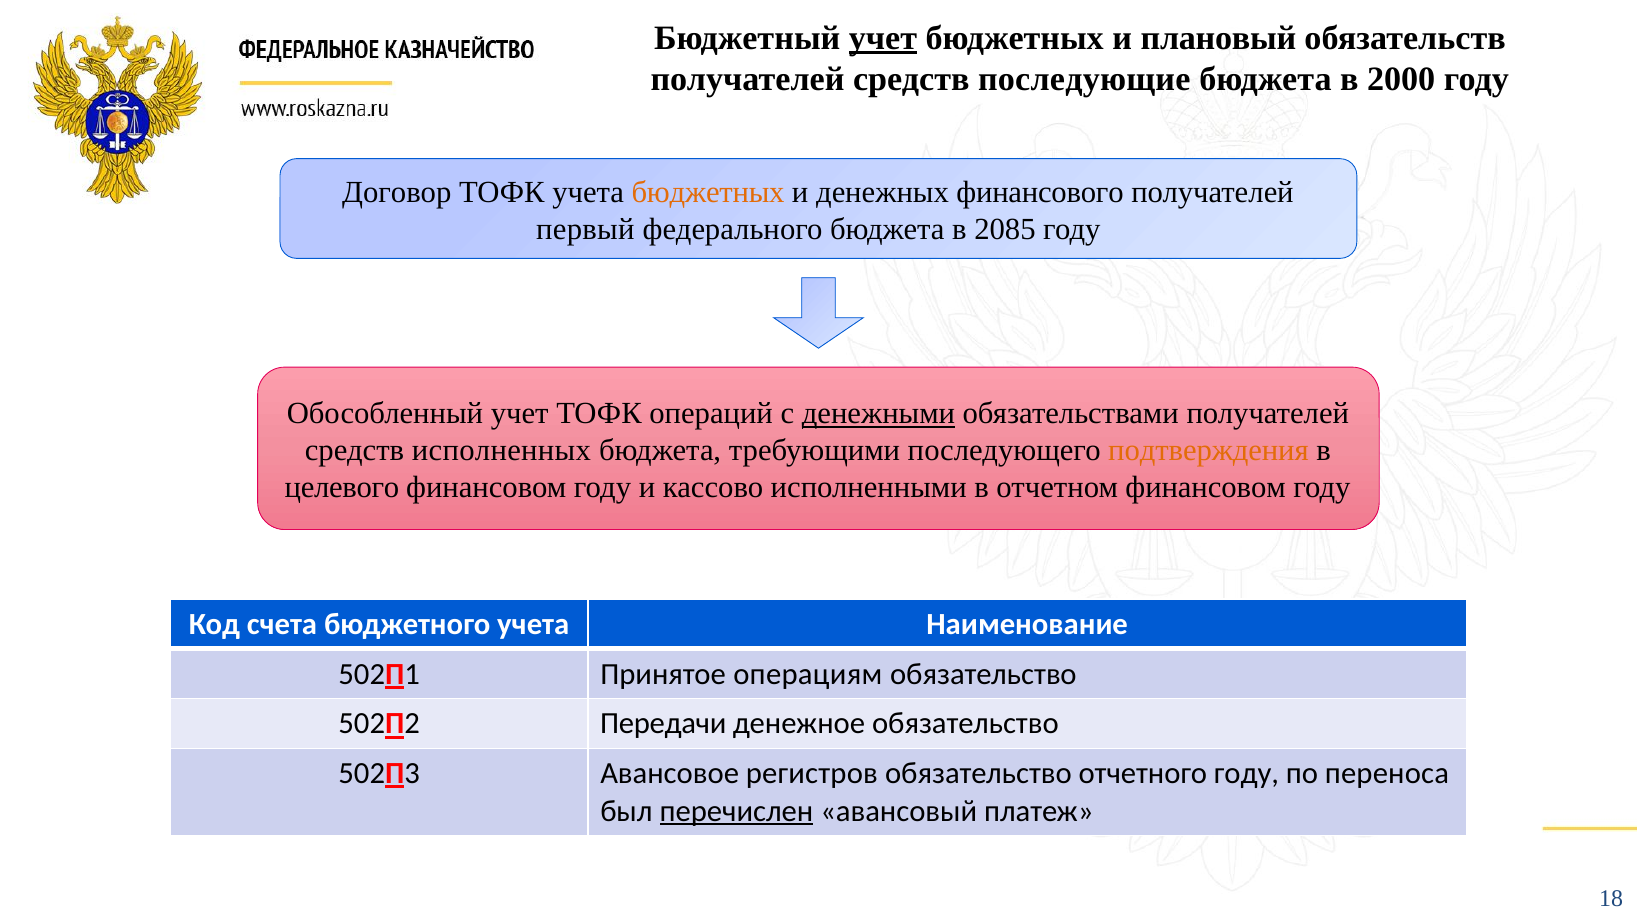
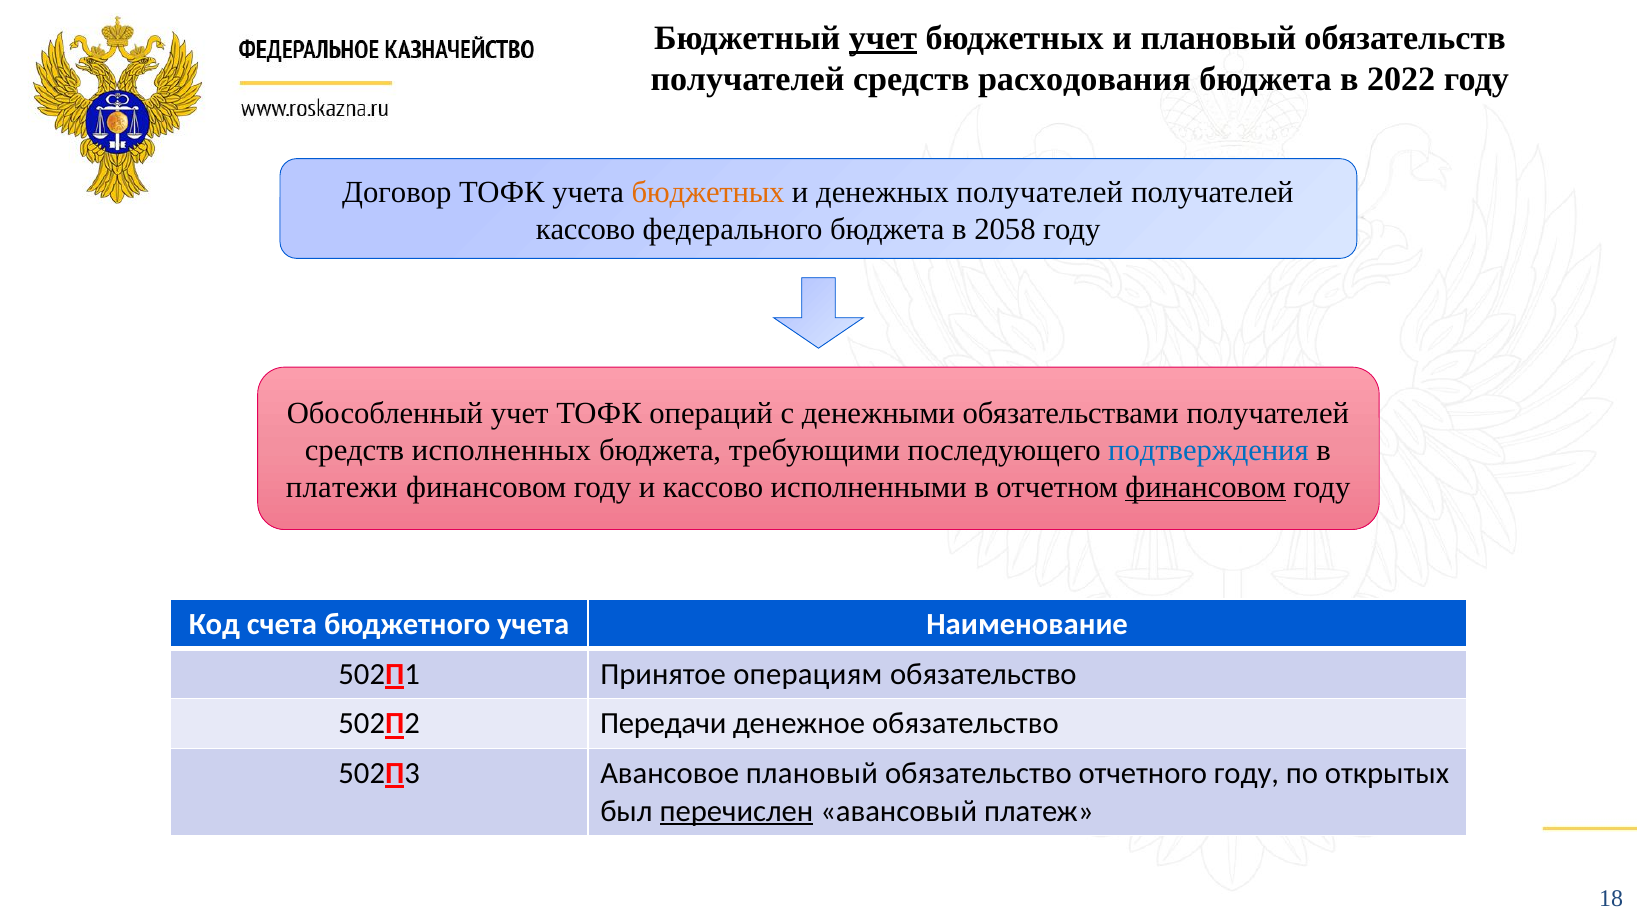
последующие: последующие -> расходования (1084, 79)
2000: 2000 -> 2022 (1401, 79)
денежных финансового: финансового -> получателей (1040, 192)
первый: первый -> кассово (586, 229)
2085: 2085 -> 2058 (1005, 229)
денежными underline: present -> none (878, 413)
подтверждения colour: orange -> blue (1208, 450)
целевого: целевого -> платежи (342, 487)
финансовом underline: none -> present (1206, 487)
Авансовое регистров: регистров -> плановый (812, 773)
переноса: переноса -> открытых (1387, 773)
